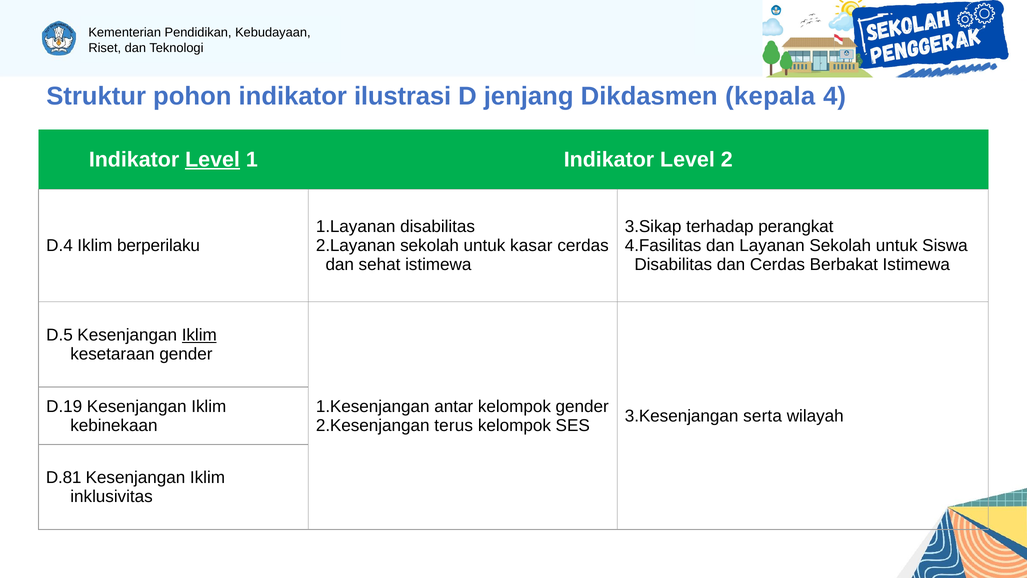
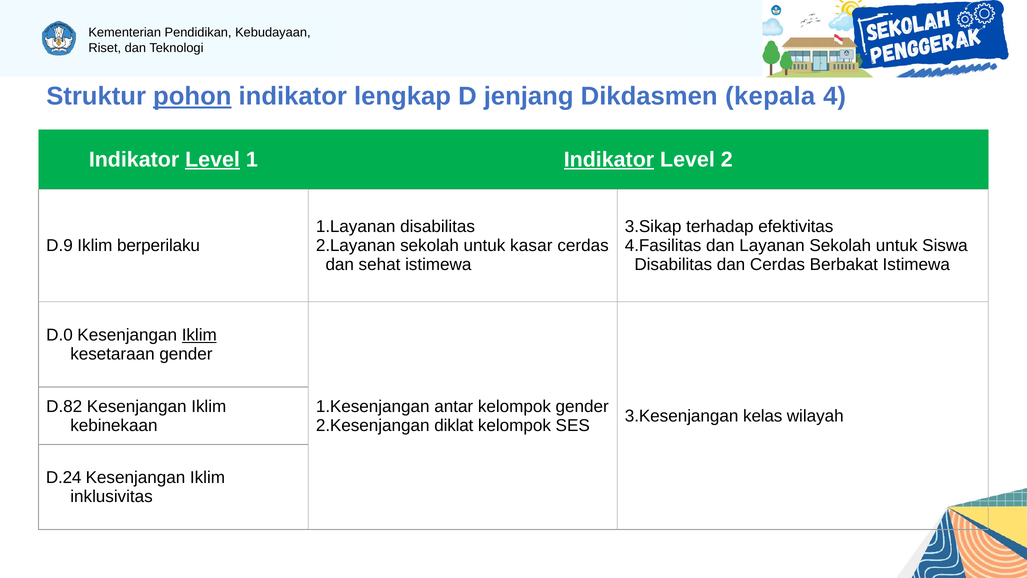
pohon underline: none -> present (192, 96)
ilustrasi: ilustrasi -> lengkap (403, 96)
Indikator underline: none -> present (609, 160)
perangkat: perangkat -> efektivitas (796, 227)
D.4: D.4 -> D.9 (60, 246)
D.5: D.5 -> D.0 (60, 335)
D.19: D.19 -> D.82 (64, 406)
serta: serta -> kelas (763, 416)
terus: terus -> diklat (454, 425)
D.81: D.81 -> D.24 (64, 477)
